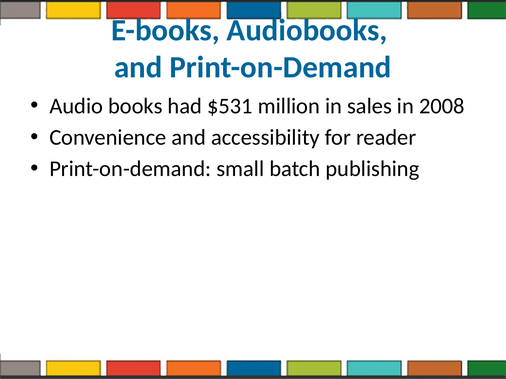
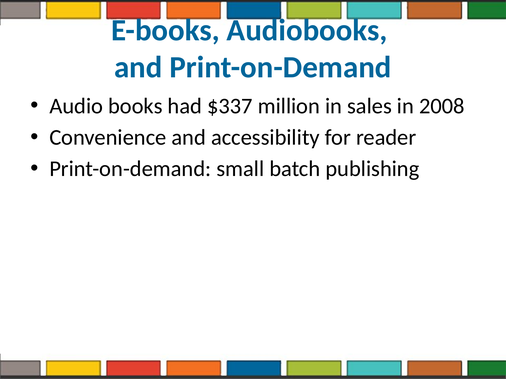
$531: $531 -> $337 (230, 106)
